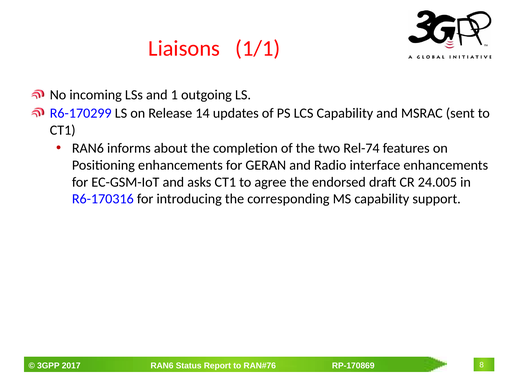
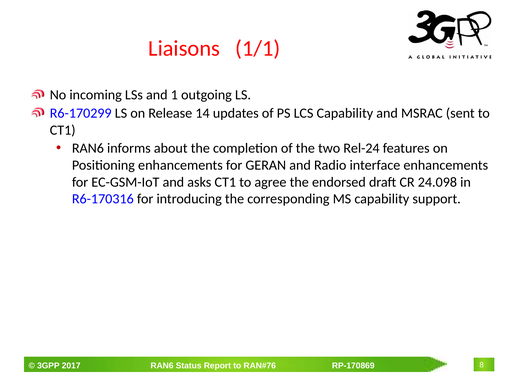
Rel-74: Rel-74 -> Rel-24 (361, 149)
24.005: 24.005 -> 24.098 (437, 182)
